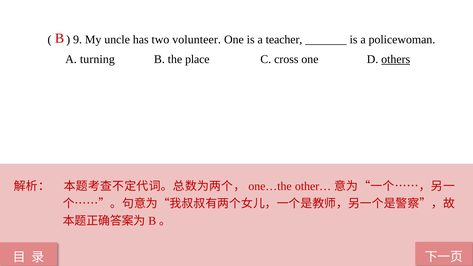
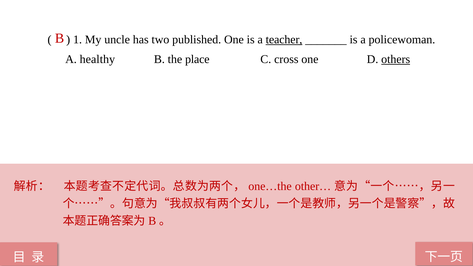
9: 9 -> 1 (78, 39)
volunteer: volunteer -> published (197, 39)
teacher underline: none -> present (284, 39)
turning: turning -> healthy (97, 59)
